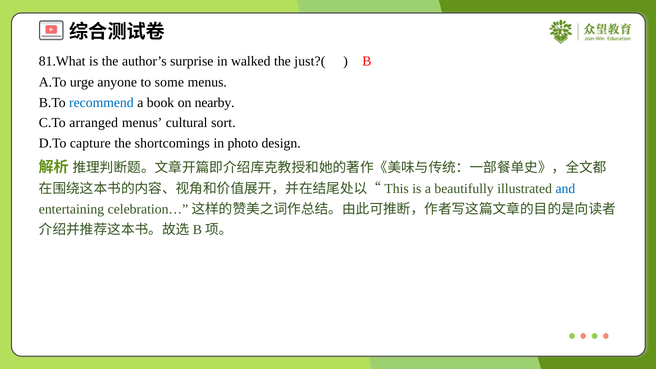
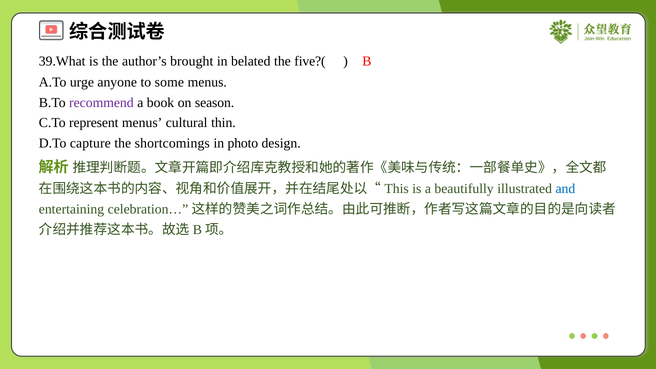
81.What: 81.What -> 39.What (62, 61)
surprise: surprise -> brought (192, 61)
walked: walked -> belated (251, 61)
just?(: just?( -> five?( (310, 61)
recommend colour: blue -> purple (101, 102)
nearby: nearby -> season (215, 102)
arranged: arranged -> represent (94, 123)
sort: sort -> thin (223, 123)
